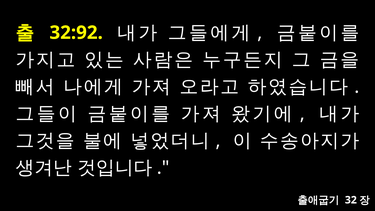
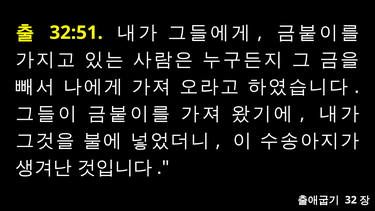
32:92: 32:92 -> 32:51 (76, 33)
